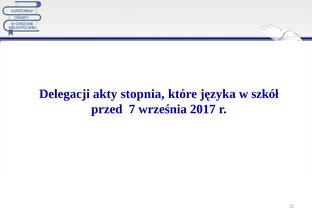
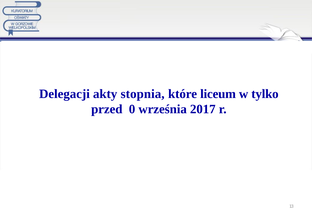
języka: języka -> liceum (218, 94)
szkół: szkół -> tylko (265, 94)
7: 7 -> 0 (132, 109)
